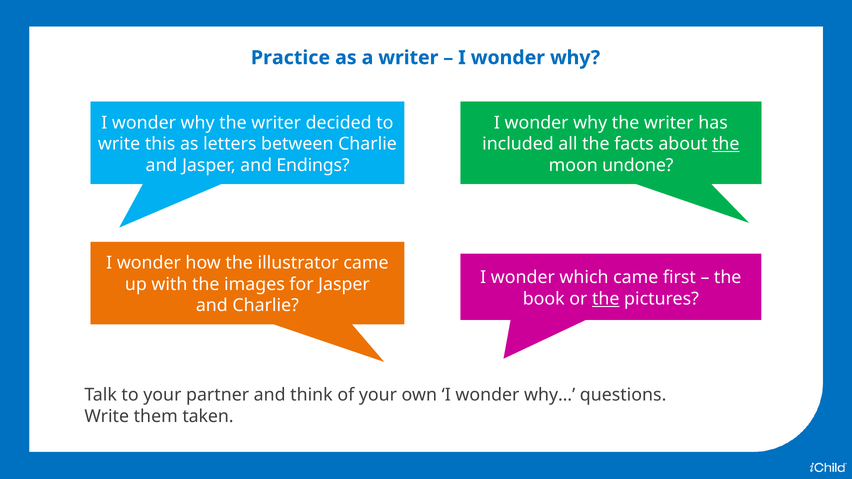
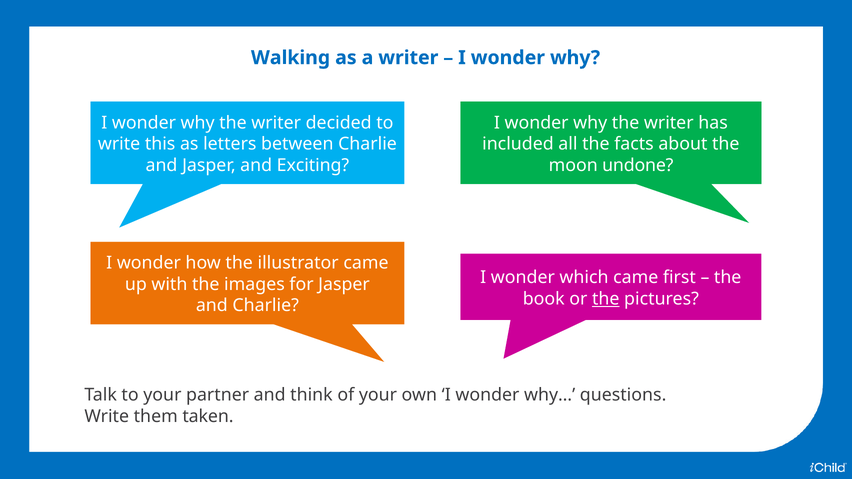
Practice: Practice -> Walking (291, 58)
the underline: present -> none (726, 144)
Endings: Endings -> Exciting (313, 165)
